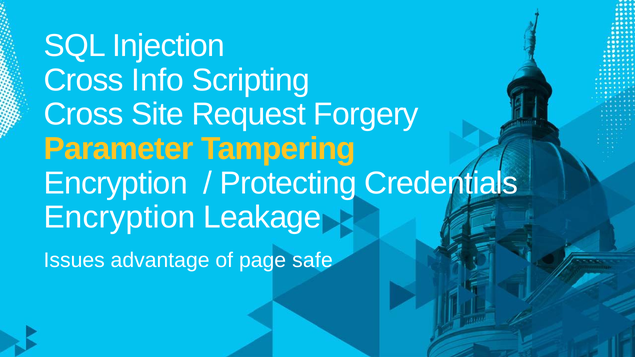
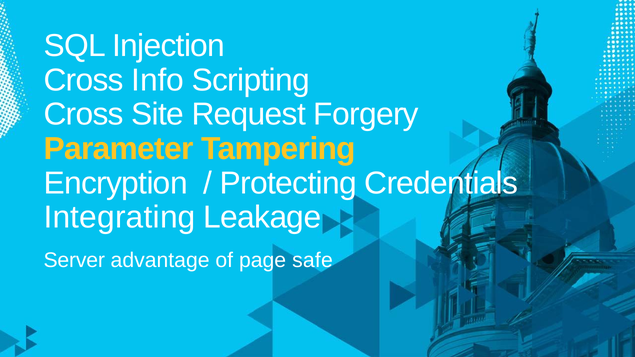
Encryption: Encryption -> Integrating (120, 218)
Issues: Issues -> Server (74, 260)
